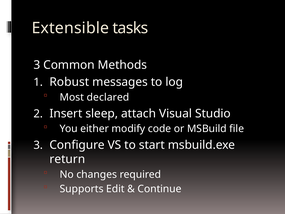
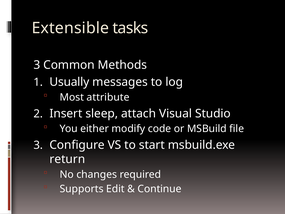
Robust: Robust -> Usually (69, 82)
declared: declared -> attribute (108, 97)
